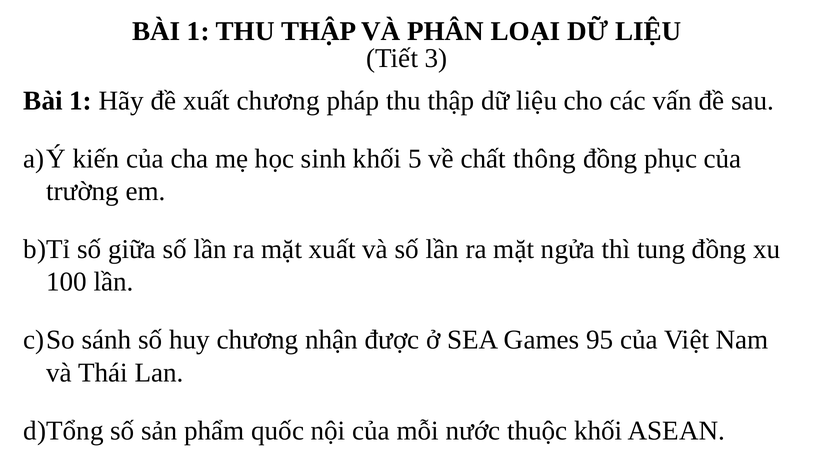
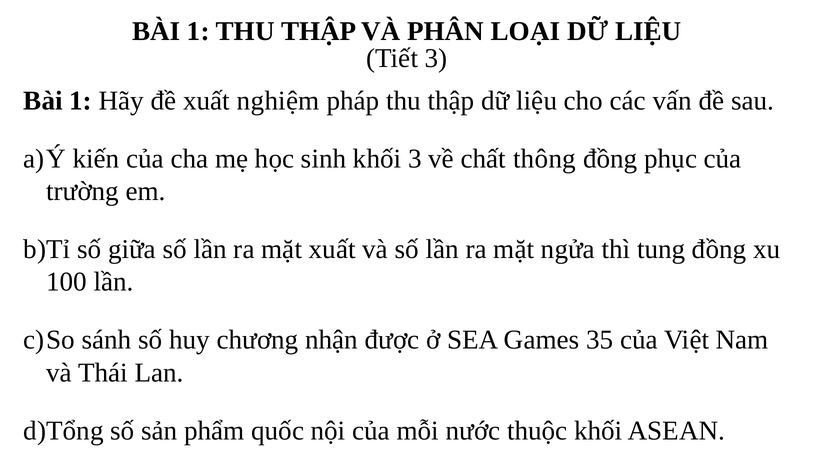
xuất chương: chương -> nghiệm (278, 101)
khối 5: 5 -> 3 (415, 159)
95: 95 -> 35 (600, 340)
